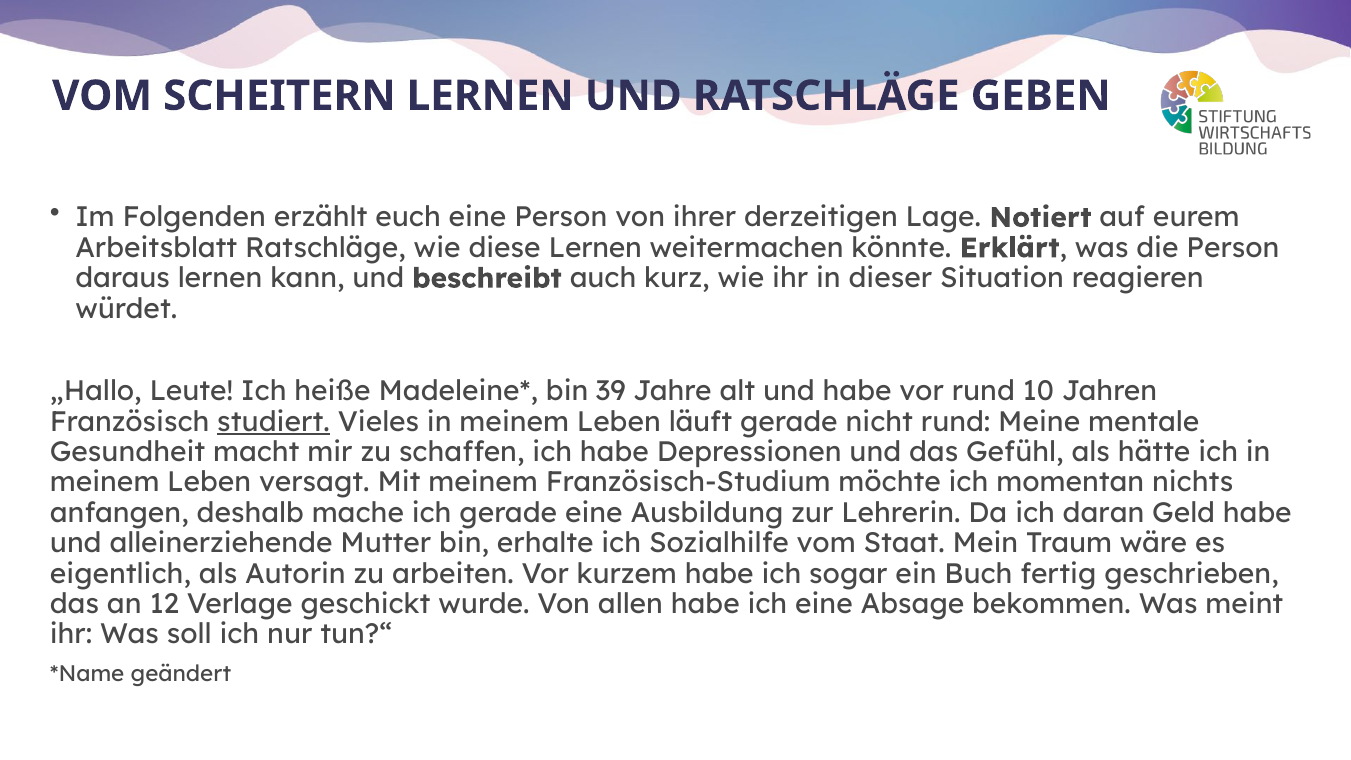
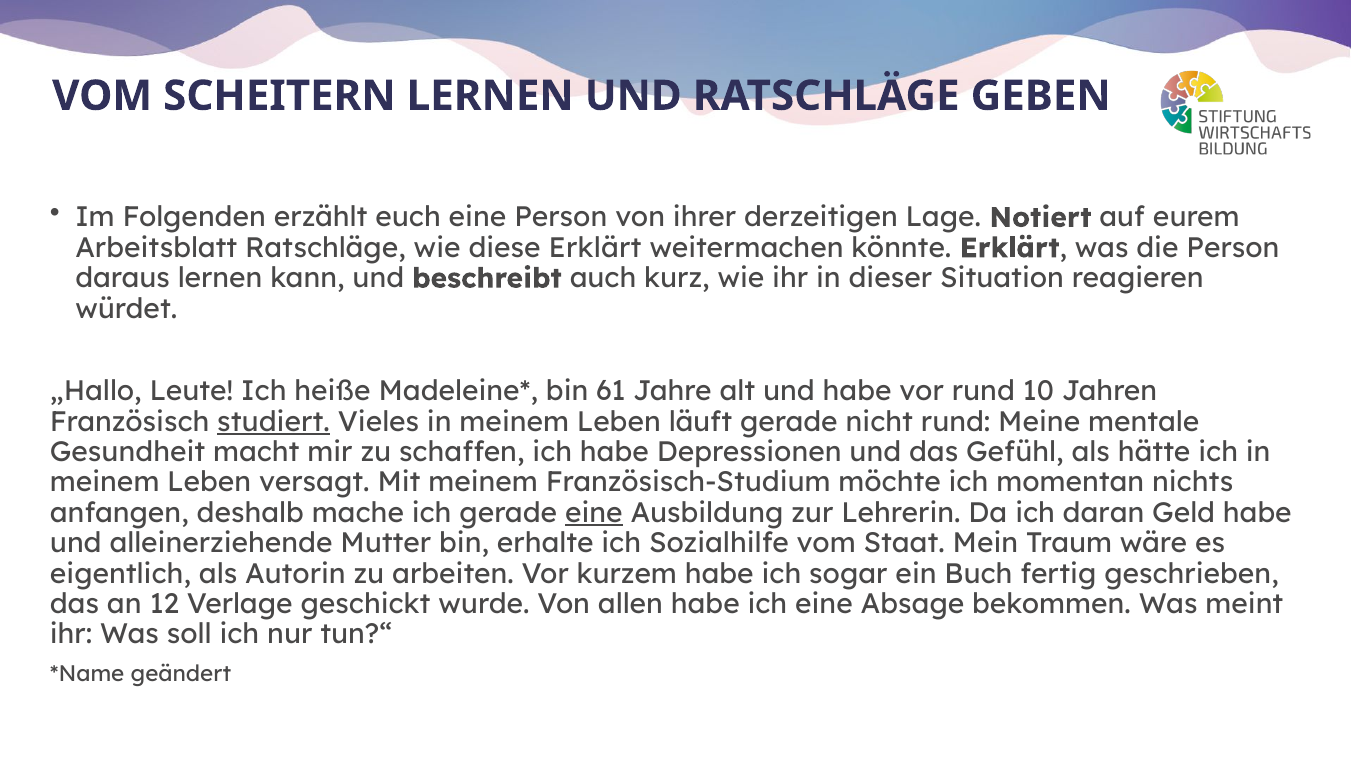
diese Lernen: Lernen -> Erklärt (595, 248)
39: 39 -> 61 (611, 391)
eine underline: none -> present (594, 513)
